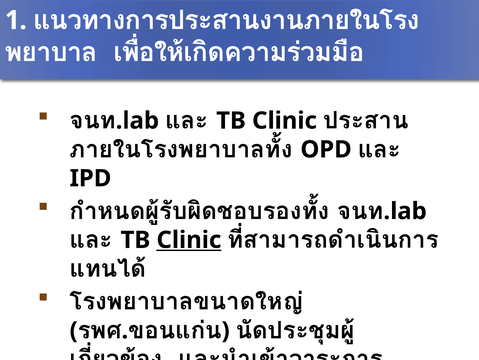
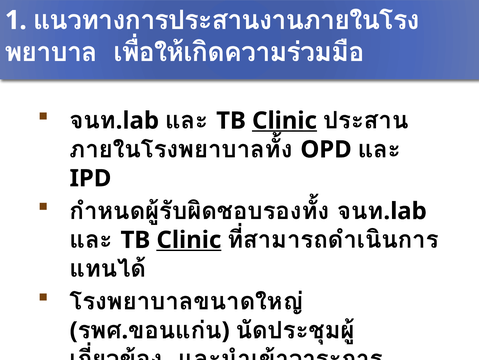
Clinic underline: none -> present (284, 120)
